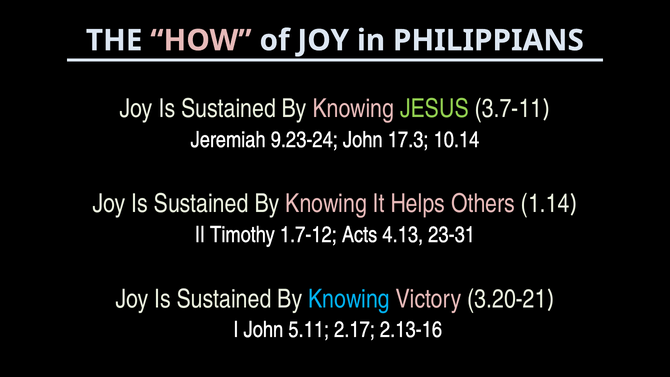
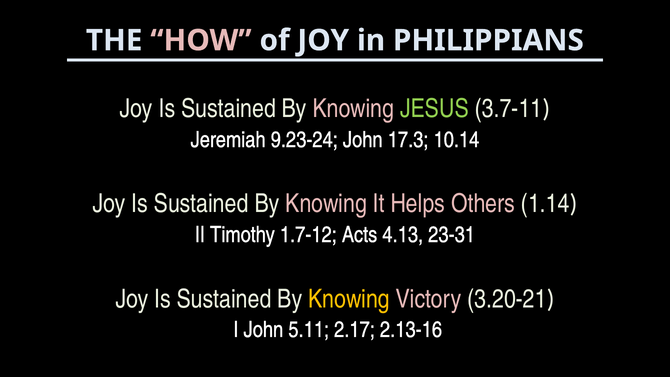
Knowing colour: light blue -> yellow (349, 299)
